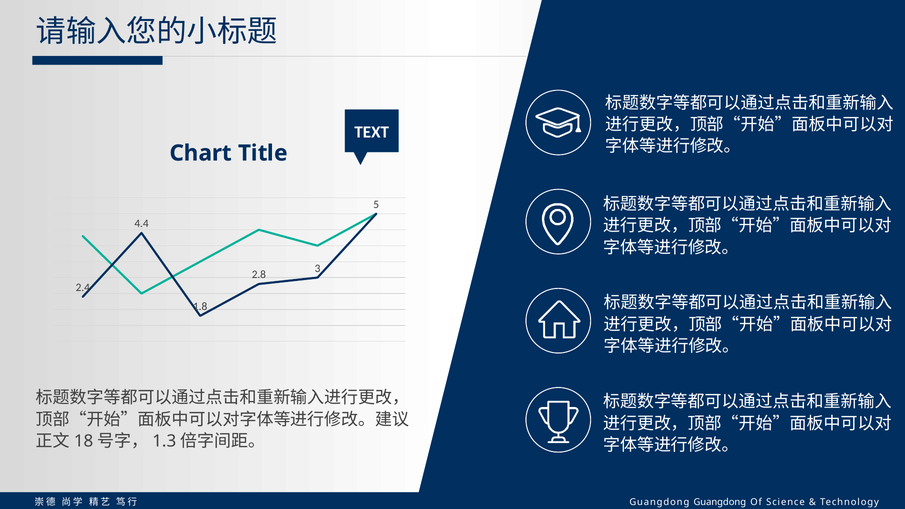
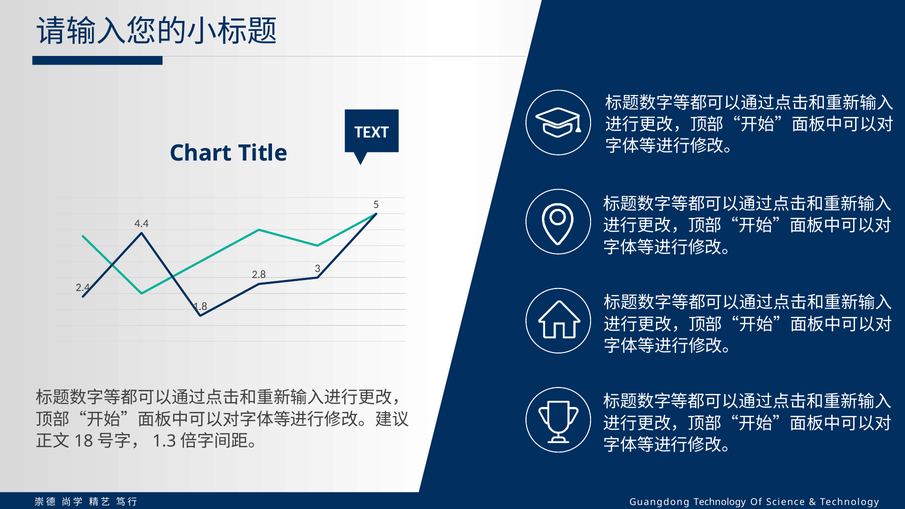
Guangdong Guangdong: Guangdong -> Technology (720, 502)
